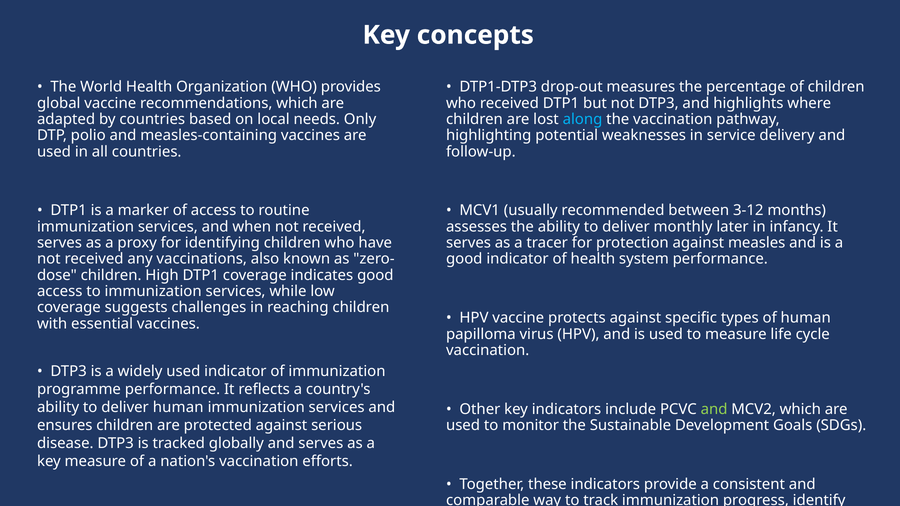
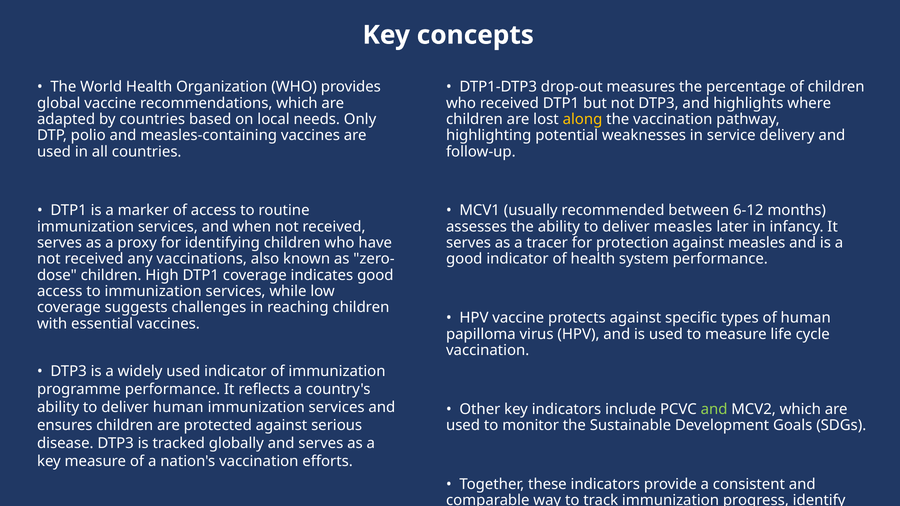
along colour: light blue -> yellow (582, 119)
3-12: 3-12 -> 6-12 (748, 211)
deliver monthly: monthly -> measles (683, 227)
